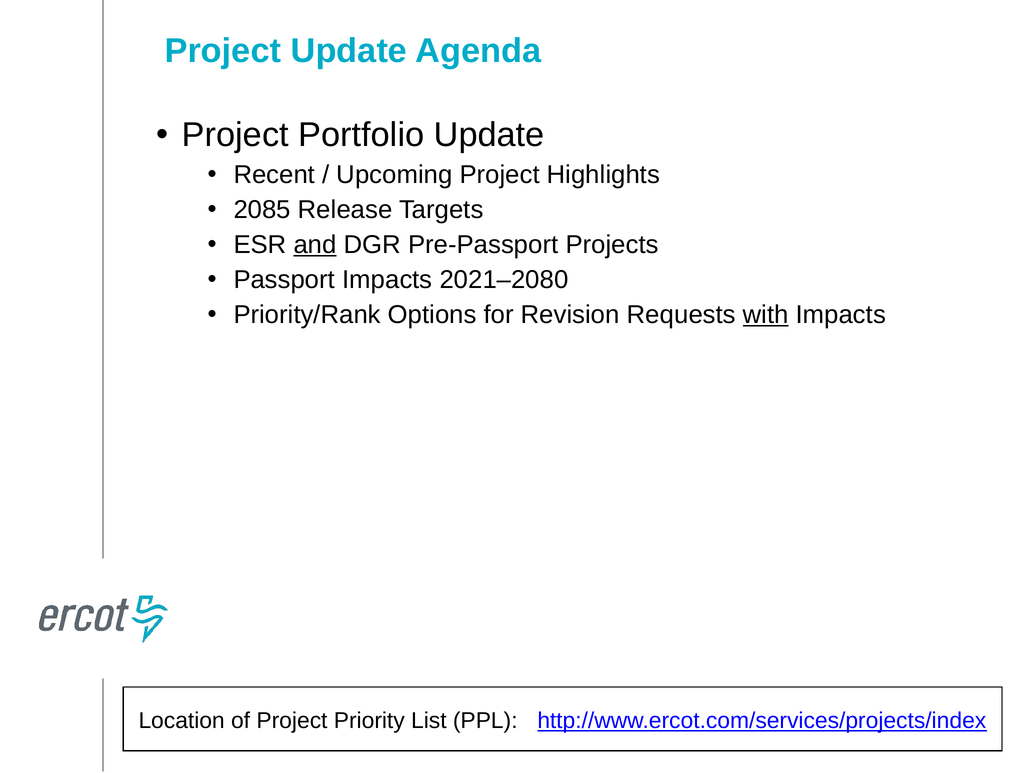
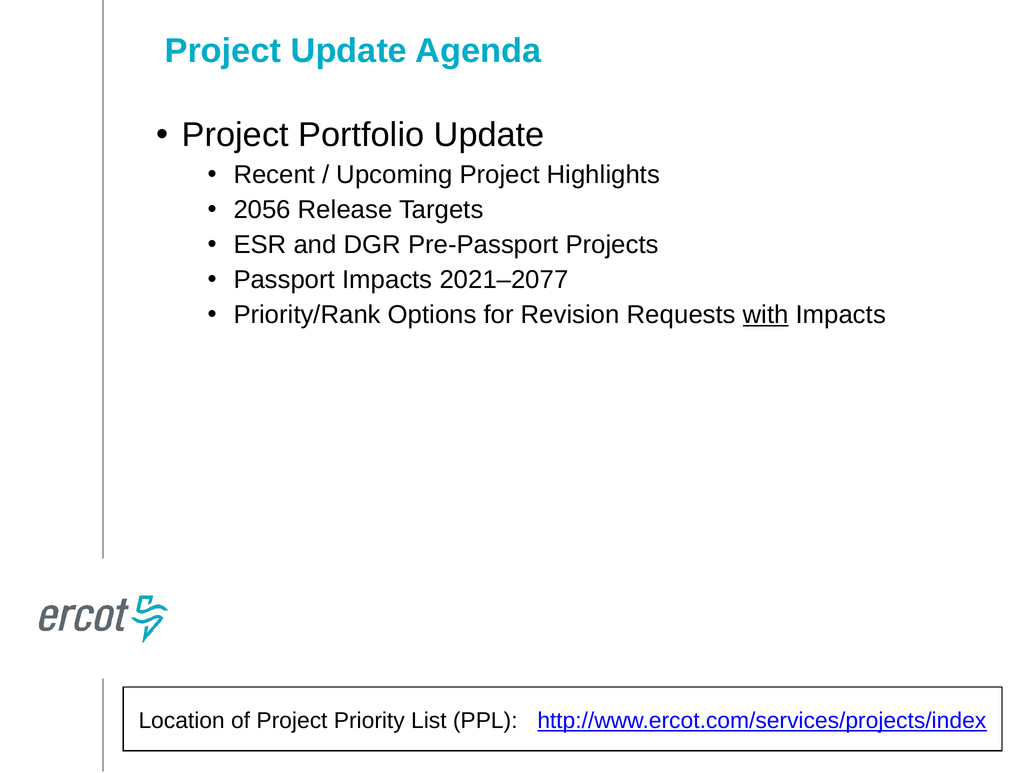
2085: 2085 -> 2056 (262, 210)
and underline: present -> none (315, 245)
2021–2080: 2021–2080 -> 2021–2077 (504, 280)
